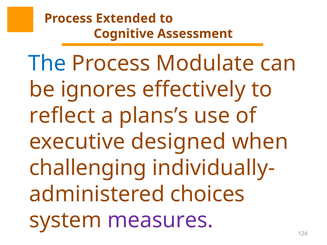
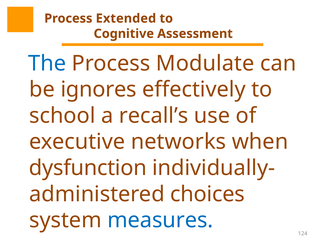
reflect: reflect -> school (62, 116)
plans’s: plans’s -> recall’s (154, 116)
designed: designed -> networks (178, 142)
challenging: challenging -> dysfunction (88, 168)
measures colour: purple -> blue (160, 220)
